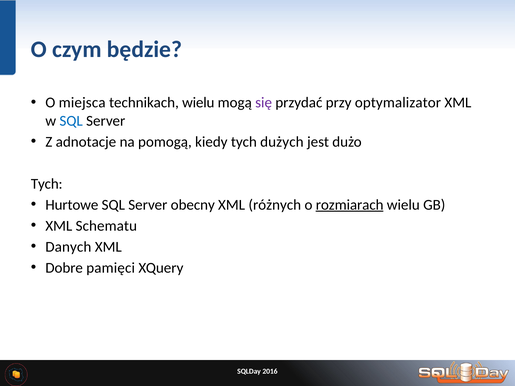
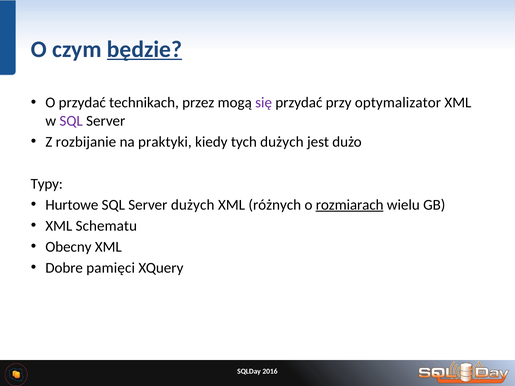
będzie underline: none -> present (144, 49)
O miejsca: miejsca -> przydać (82, 103)
technikach wielu: wielu -> przez (198, 103)
SQL colour: blue -> purple (71, 121)
adnotacje: adnotacje -> rozbijanie (86, 142)
pomogą: pomogą -> praktyki (165, 142)
Tych: Tych -> Typy (47, 184)
Server obecny: obecny -> dużych (193, 205)
Danych: Danych -> Obecny (68, 247)
